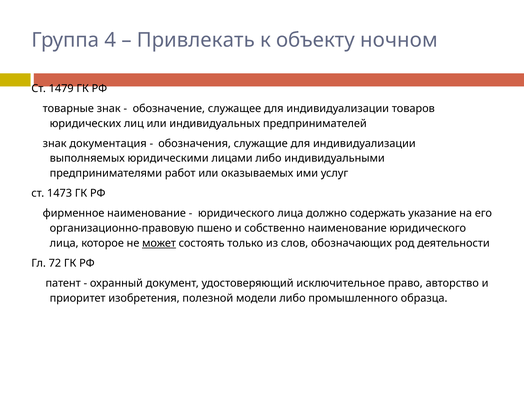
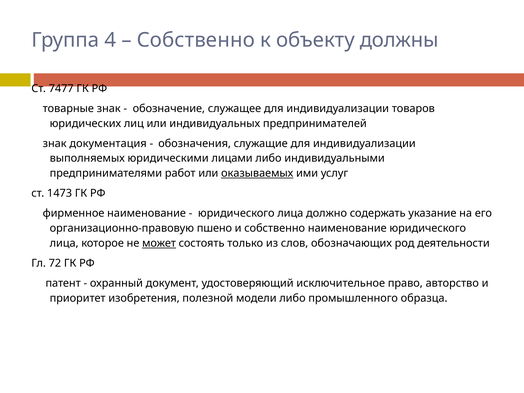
Привлекать: Привлекать -> Собственно (196, 40)
ночном: ночном -> должны (399, 40)
1479: 1479 -> 7477 (61, 88)
оказываемых underline: none -> present (257, 173)
